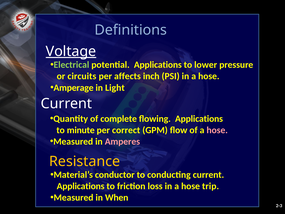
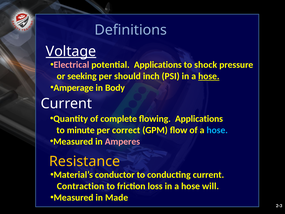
Electrical colour: light green -> pink (71, 65)
lower: lower -> shock (206, 65)
circuits: circuits -> seeking (82, 76)
affects: affects -> should (127, 76)
hose underline: none -> present (209, 76)
Light: Light -> Body (115, 88)
hose colour: pink -> light blue (217, 130)
Applications: Applications -> Contraction (81, 186)
trip: trip -> will (211, 186)
When: When -> Made (117, 197)
